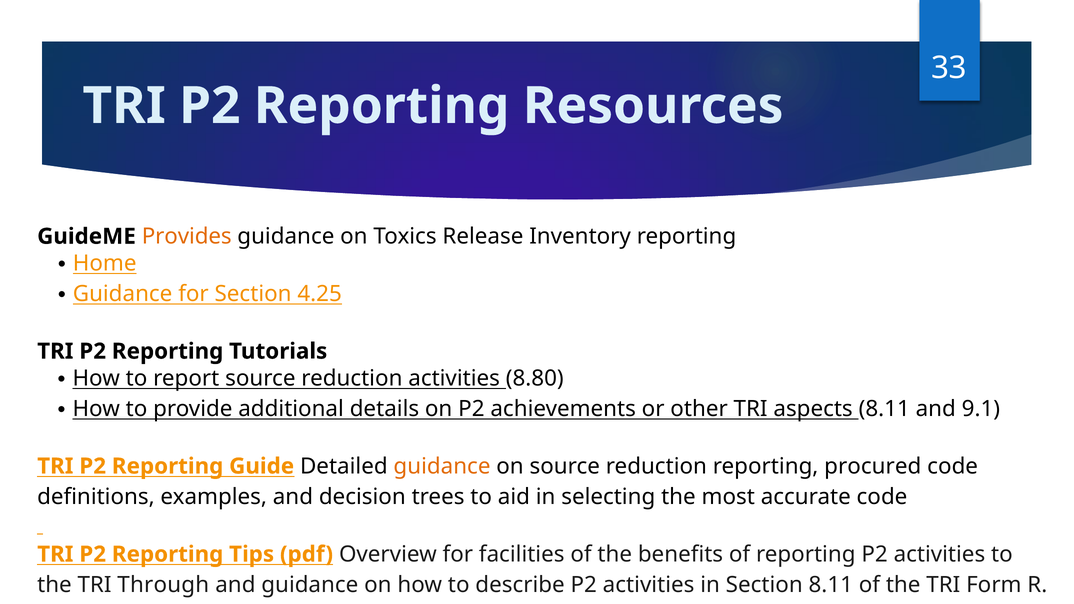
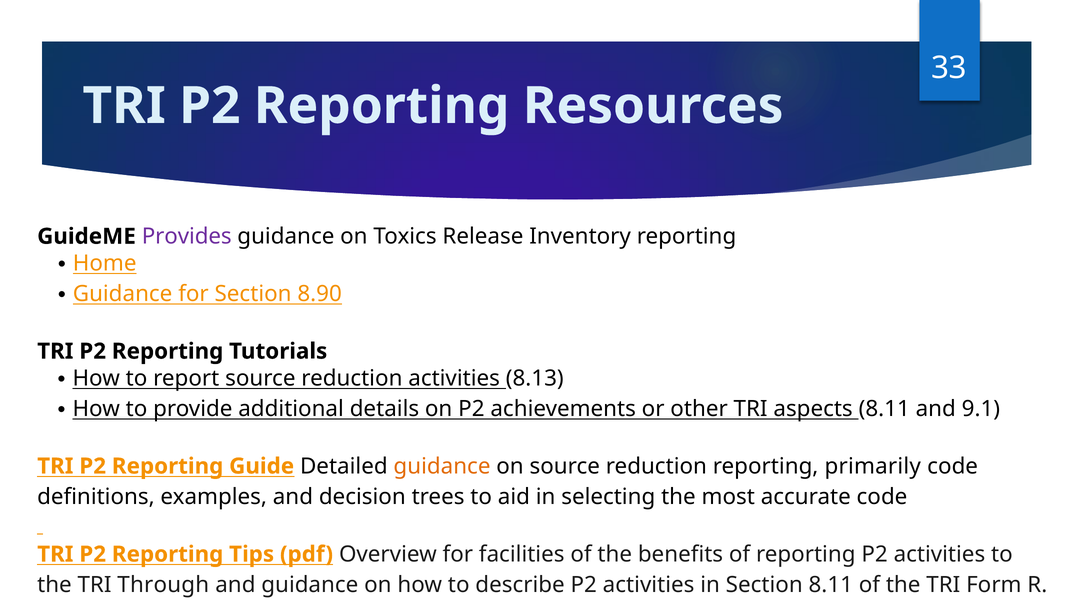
Provides colour: orange -> purple (187, 236)
4.25: 4.25 -> 8.90 (320, 294)
8.80: 8.80 -> 8.13 (535, 378)
procured: procured -> primarily (873, 466)
